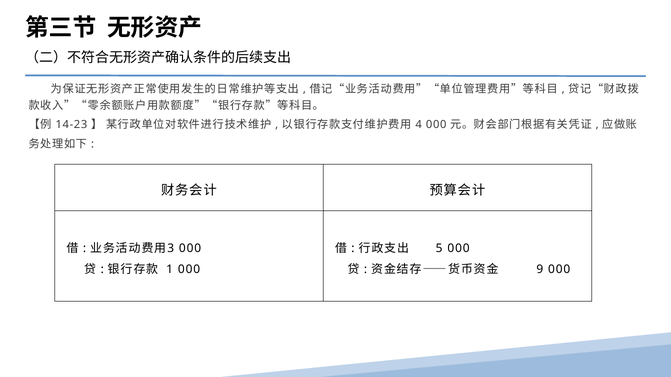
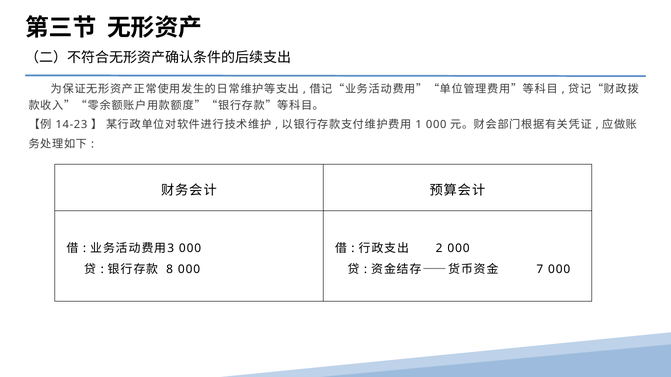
4: 4 -> 1 (419, 125)
5: 5 -> 2 (439, 249)
1: 1 -> 8 (170, 269)
9: 9 -> 7 (540, 269)
